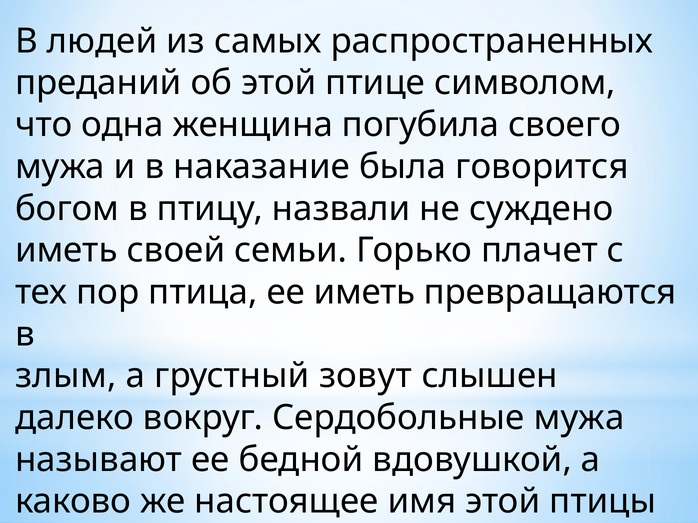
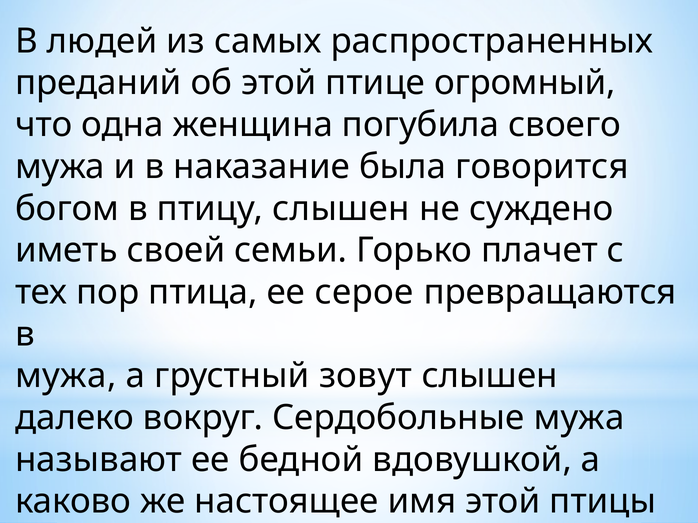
символом: символом -> огромный (525, 83)
птицу назвали: назвали -> слышен (341, 209)
ее иметь: иметь -> серое (364, 292)
злым: злым -> мужа (66, 376)
